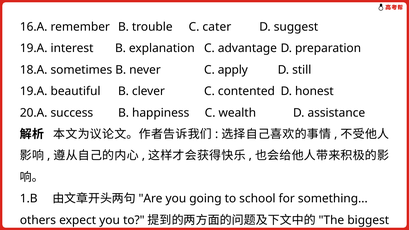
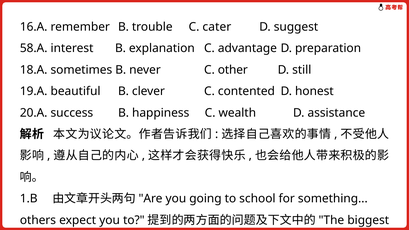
19.A: 19.A -> 58.A (34, 48)
apply: apply -> other (233, 70)
